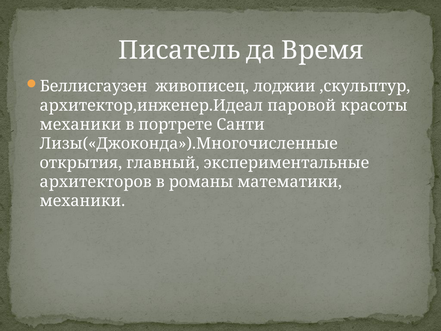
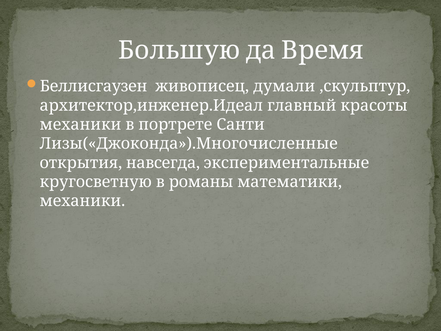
Писатель: Писатель -> Большую (179, 50)
лоджии: лоджии -> думали (284, 86)
паровой: паровой -> главный (302, 105)
главный: главный -> навсегда (163, 163)
архитекторов: архитекторов -> кругосветную (96, 182)
